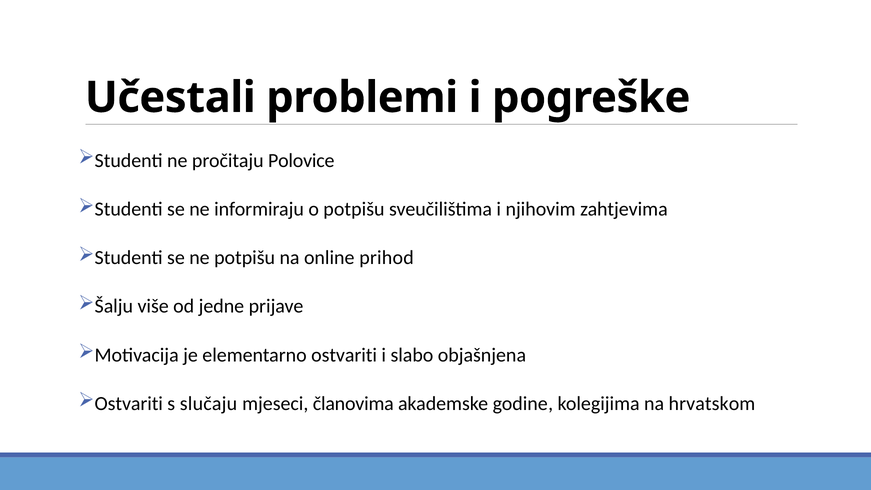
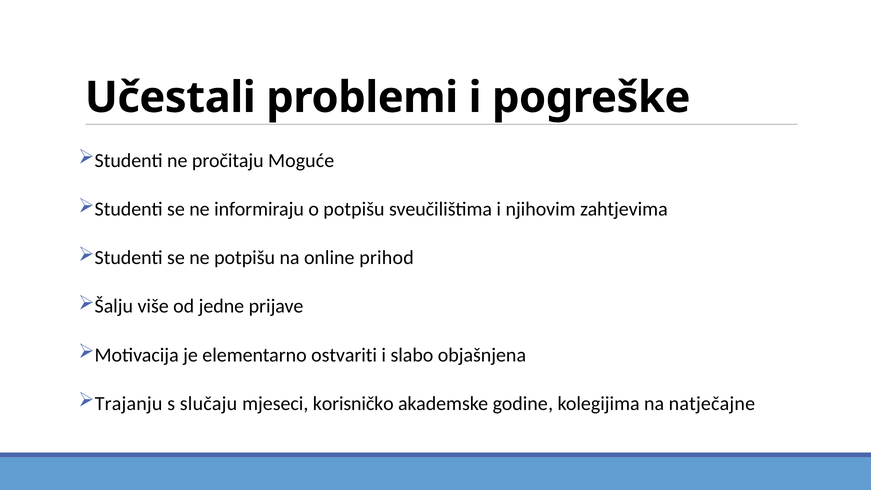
Polovice: Polovice -> Moguće (301, 160)
Ostvariti: Ostvariti -> Trajanju (129, 403)
članovima: članovima -> korisničko (353, 403)
hrvatskom: hrvatskom -> natječajne (712, 403)
